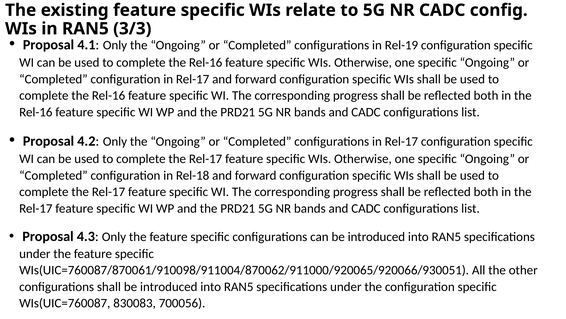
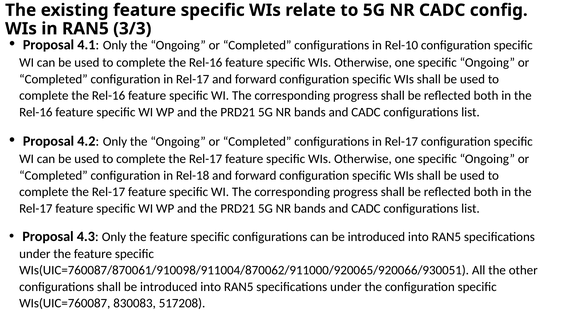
Rel-19: Rel-19 -> Rel-10 (401, 45)
700056: 700056 -> 517208 (182, 303)
